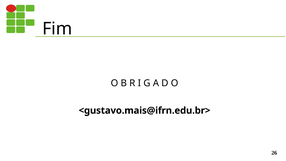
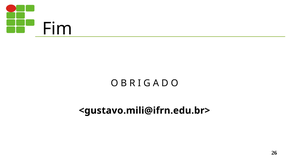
<gustavo.mais@ifrn.edu.br>: <gustavo.mais@ifrn.edu.br> -> <gustavo.mili@ifrn.edu.br> (144, 110)
